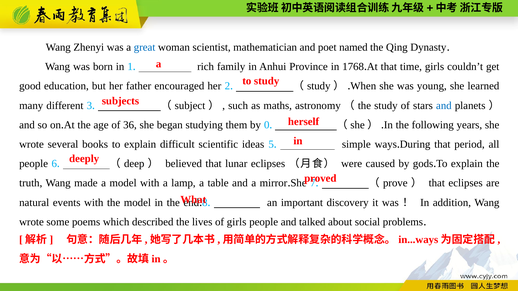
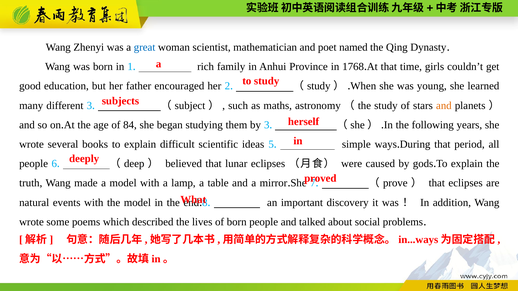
and colour: blue -> orange (444, 106)
36: 36 -> 84 (130, 125)
by 0: 0 -> 3 (267, 125)
of girls: girls -> born (237, 222)
